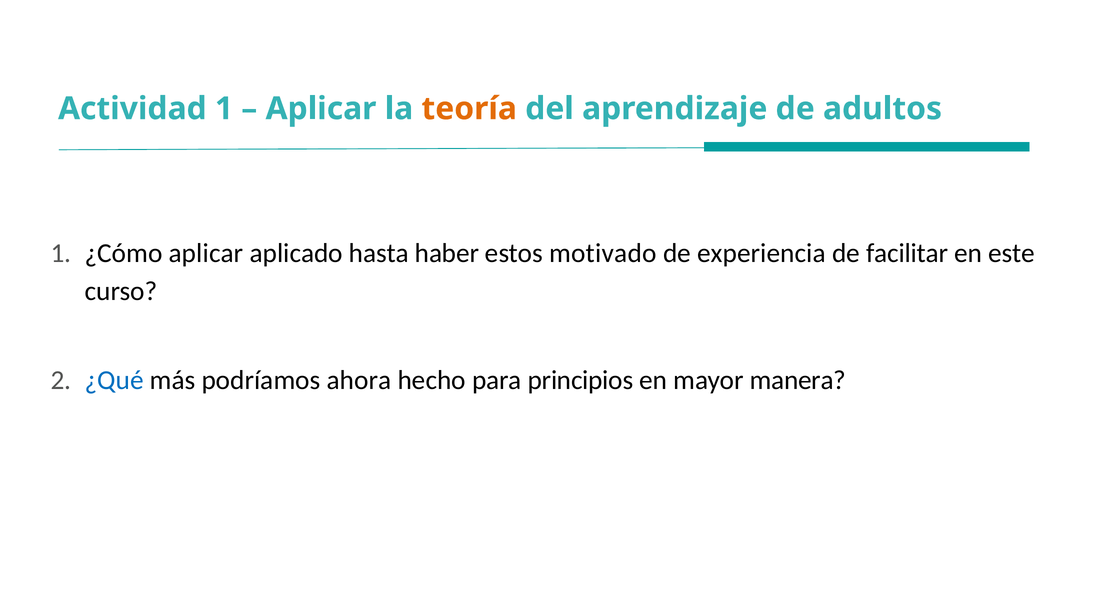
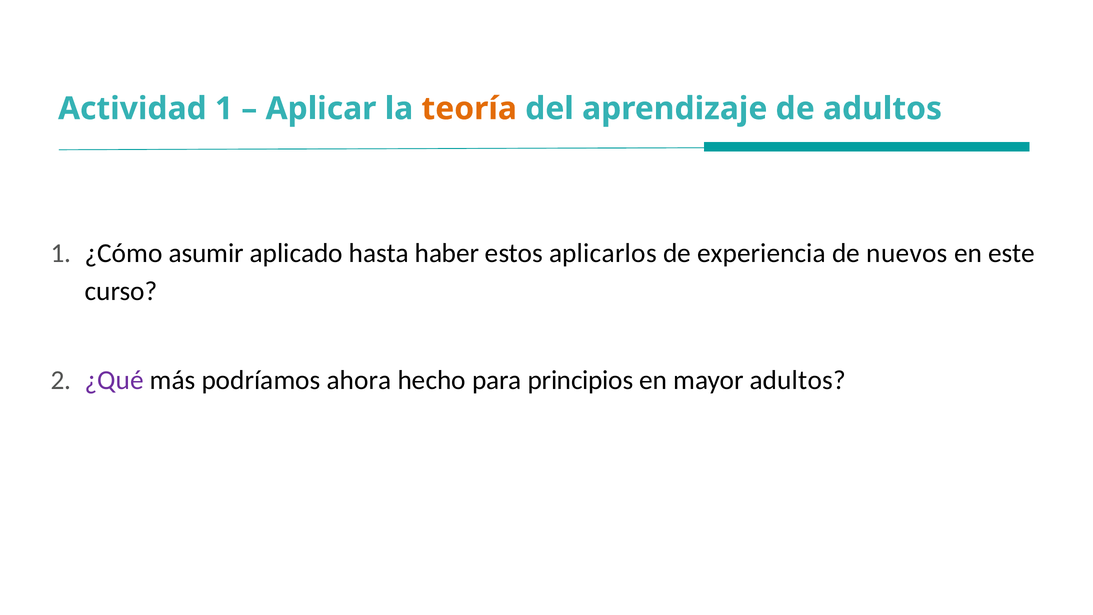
¿Cómo aplicar: aplicar -> asumir (206, 253)
motivado: motivado -> aplicarlos (603, 253)
facilitar: facilitar -> nuevos (907, 253)
¿Qué colour: blue -> purple (114, 380)
mayor manera: manera -> adultos (798, 380)
